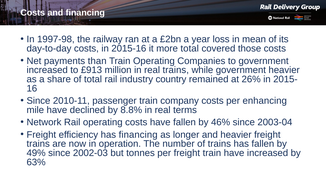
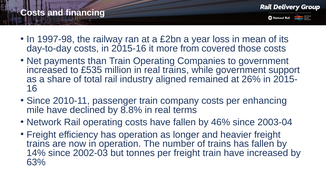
more total: total -> from (190, 49)
£913: £913 -> £535 (91, 70)
government heavier: heavier -> support (284, 70)
country: country -> aligned (171, 79)
has financing: financing -> operation (138, 135)
49%: 49% -> 14% (36, 153)
